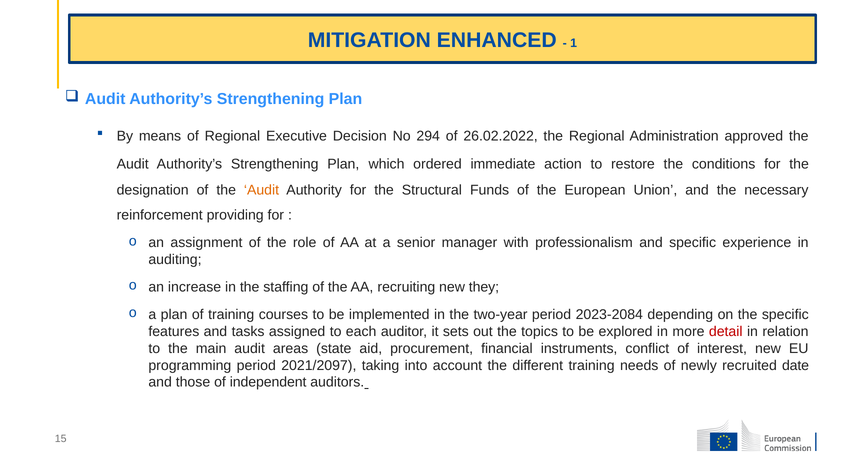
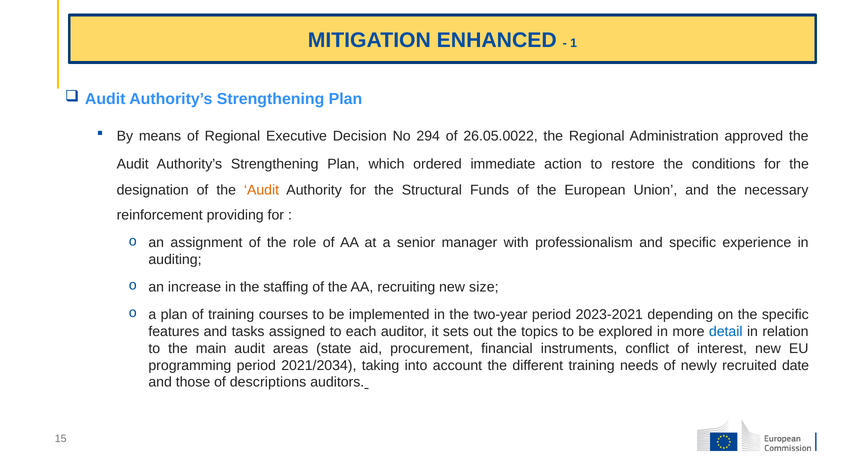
26.02.2022: 26.02.2022 -> 26.05.0022 (501, 136)
they: they -> size (484, 287)
2023-2084: 2023-2084 -> 2023-2021 (609, 315)
detail colour: red -> blue (726, 332)
2021/2097: 2021/2097 -> 2021/2034 (319, 366)
independent: independent -> descriptions (268, 383)
